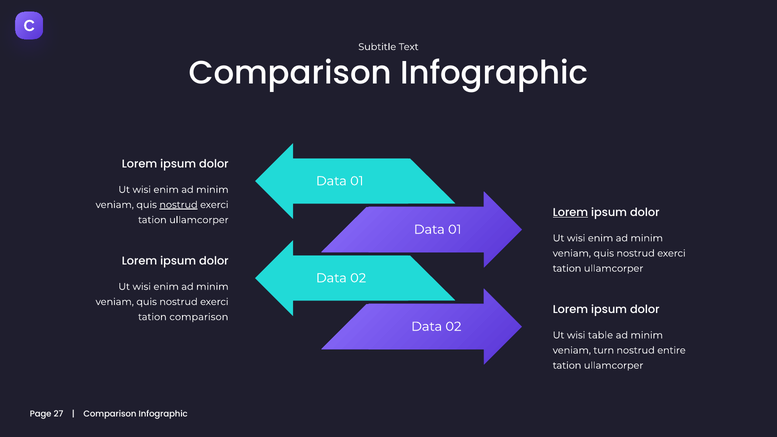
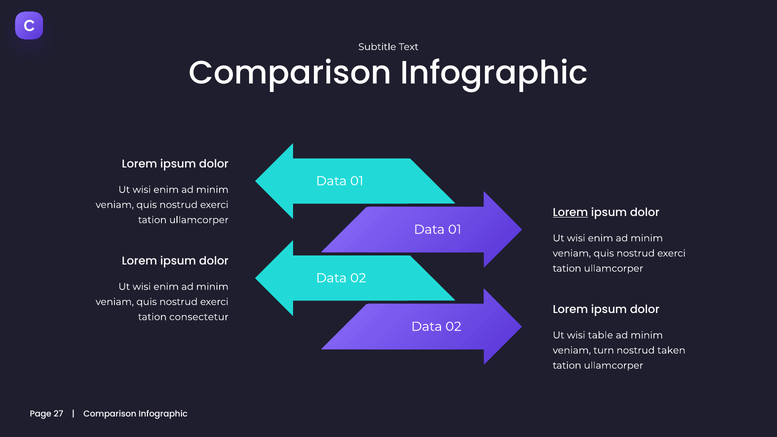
nostrud underline: present -> none (179, 205)
tation comparison: comparison -> consectetur (199, 317)
entire: entire -> taken (671, 350)
